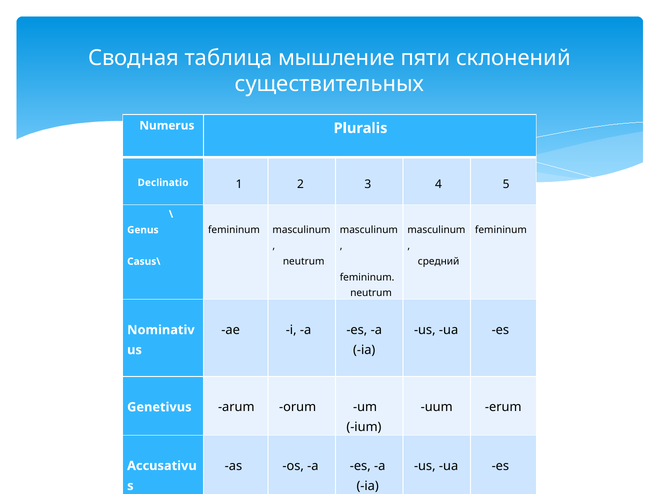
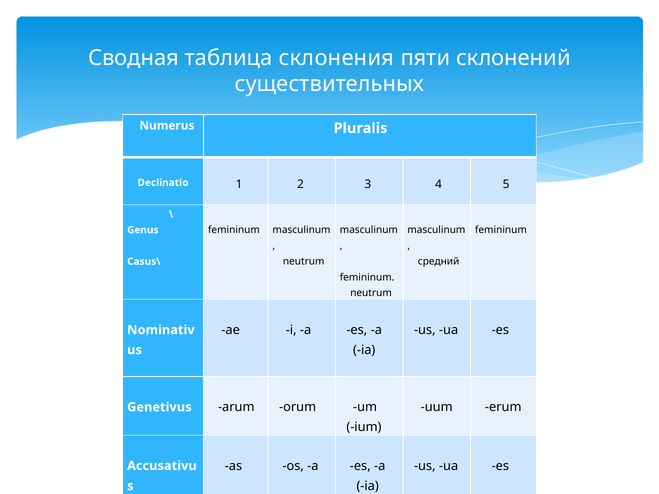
мышление: мышление -> склонения (336, 58)
